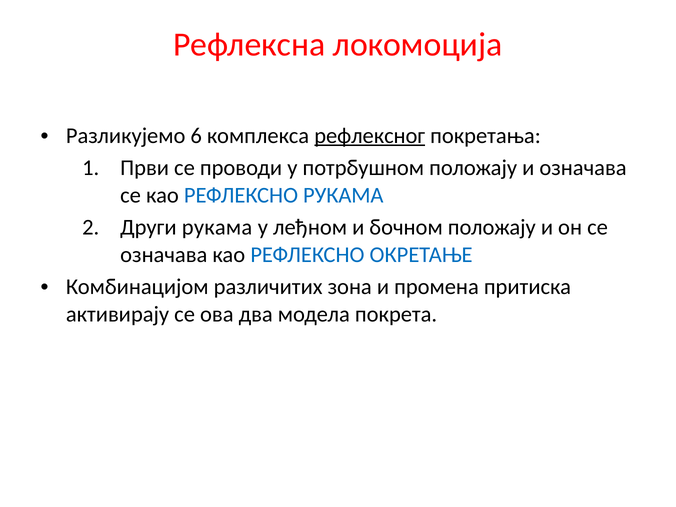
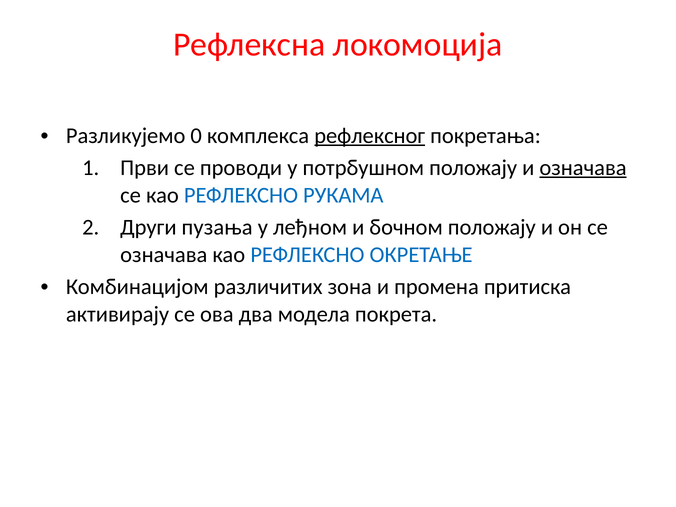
6: 6 -> 0 (196, 136)
означава underline: none -> present (583, 168)
Други рукама: рукама -> пузања (217, 227)
